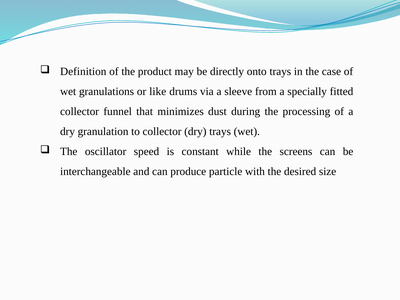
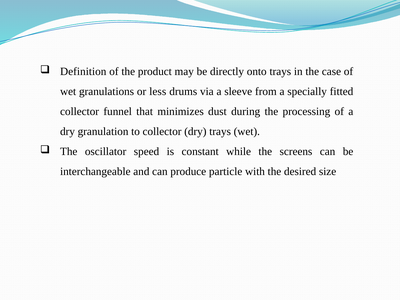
like: like -> less (158, 92)
